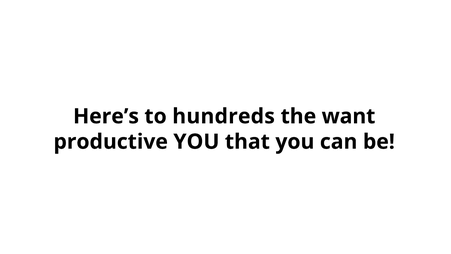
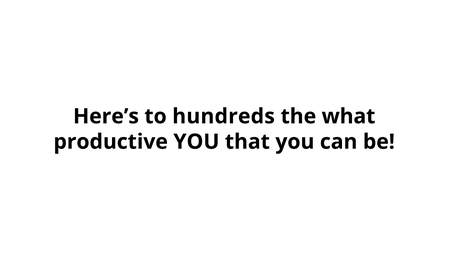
want: want -> what (349, 116)
